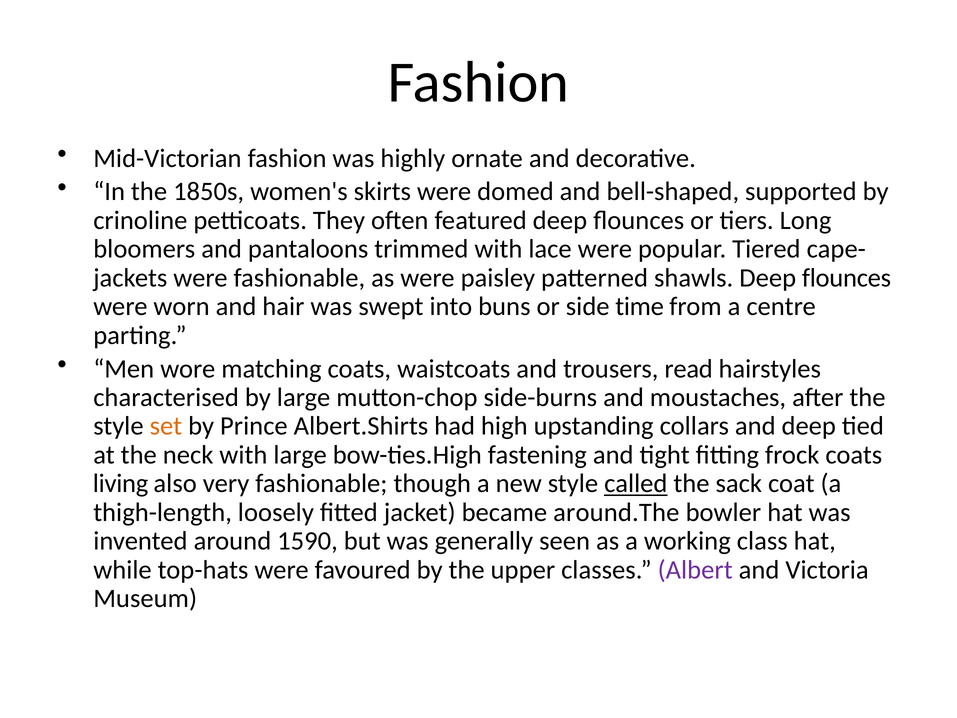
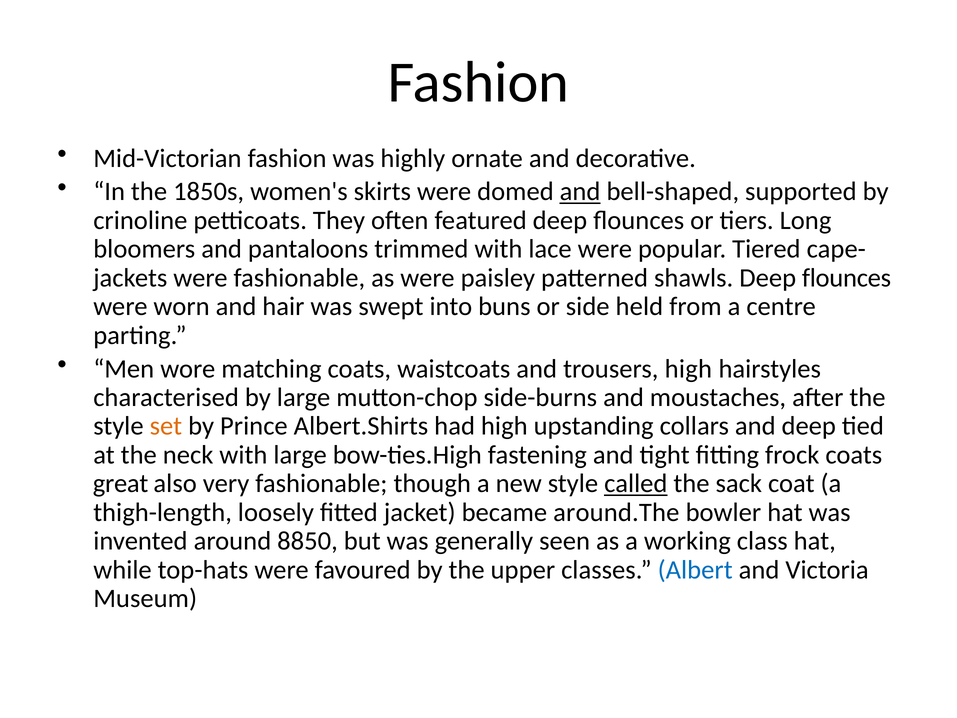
and underline: none -> present (580, 192)
time: time -> held (639, 306)
trousers read: read -> high (688, 369)
living: living -> great (121, 483)
1590: 1590 -> 8850 (307, 541)
Albert colour: purple -> blue (695, 570)
